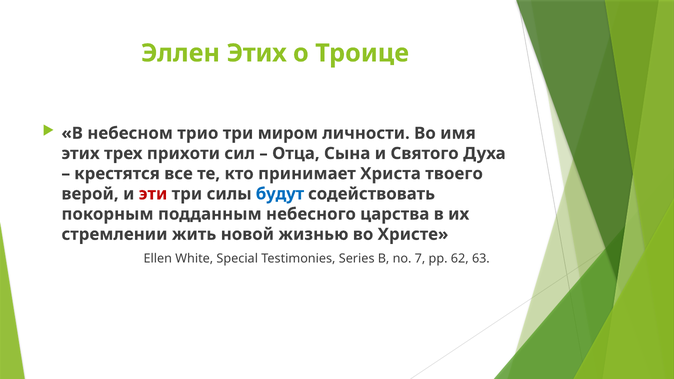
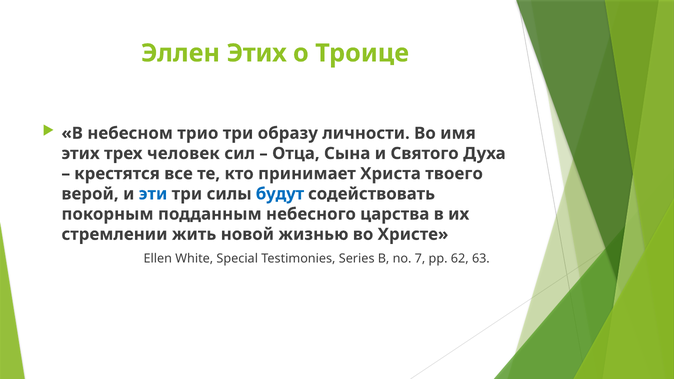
миром: миром -> образу (288, 133)
прихоти: прихоти -> человек (183, 153)
эти colour: red -> blue (153, 194)
